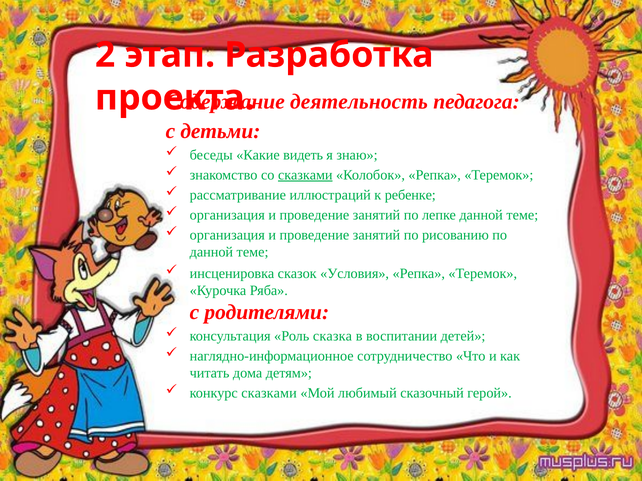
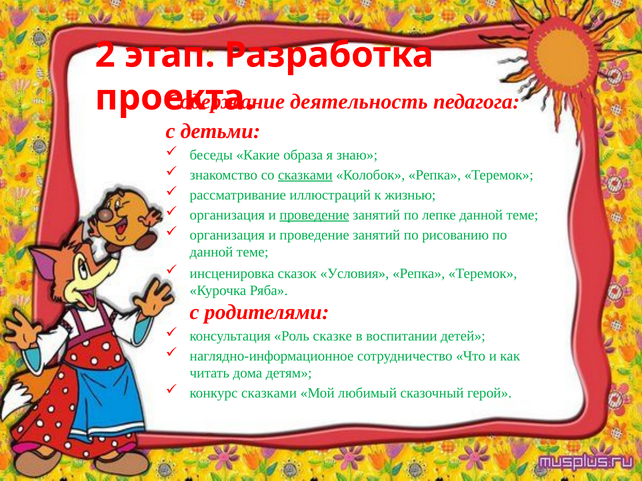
видеть: видеть -> образа (303, 155)
ребенке: ребенке -> жизнью (410, 195)
проведение underline: none -> present (314, 215)
сказка: сказка -> сказке (332, 336)
